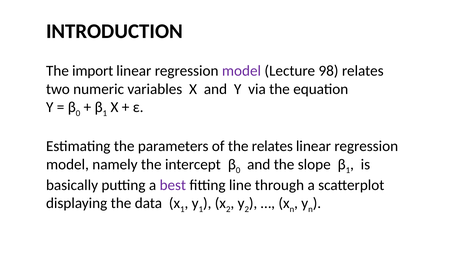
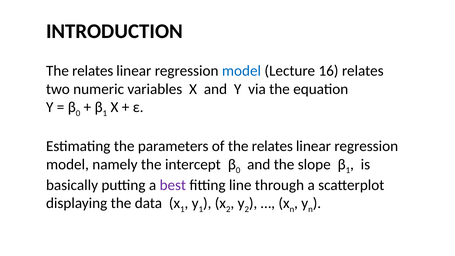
import: import -> relates (93, 71)
model colour: purple -> blue (241, 71)
98: 98 -> 16 (329, 71)
